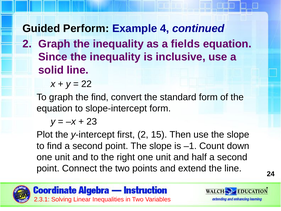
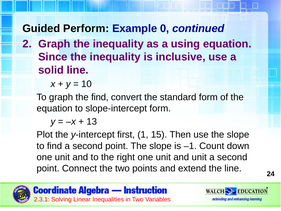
4: 4 -> 0 (165, 28)
fields: fields -> using (185, 44)
22: 22 -> 10 (86, 84)
23: 23 -> 13 (92, 121)
first 2: 2 -> 1 (143, 135)
and half: half -> unit (199, 157)
